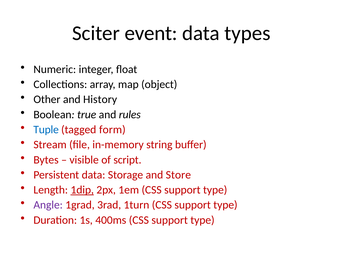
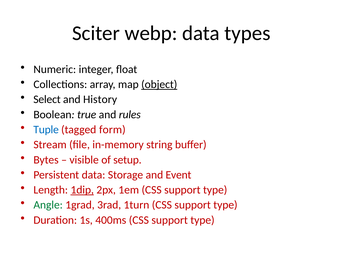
event: event -> webp (151, 33)
object underline: none -> present (159, 84)
Other: Other -> Select (47, 100)
script: script -> setup (127, 160)
Store: Store -> Event (178, 175)
Angle colour: purple -> green (48, 205)
